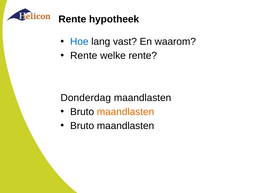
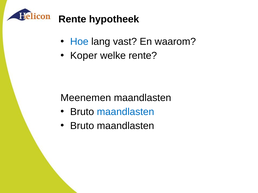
Rente: Rente -> Koper (84, 56)
Donderdag: Donderdag -> Meenemen (86, 98)
maandlasten colour: orange -> blue (126, 112)
